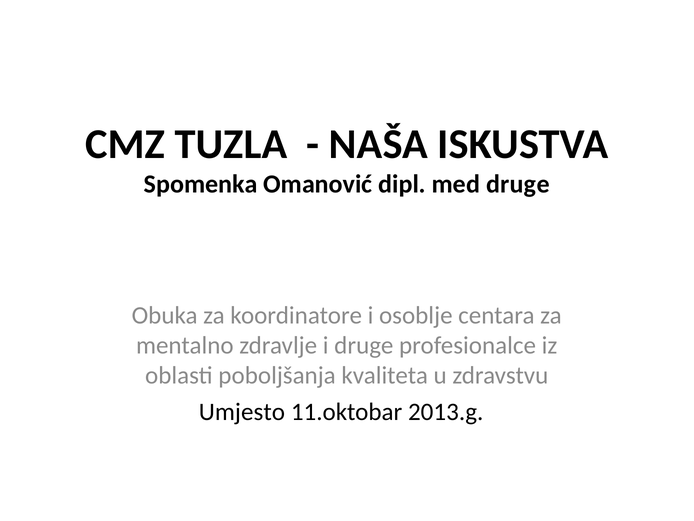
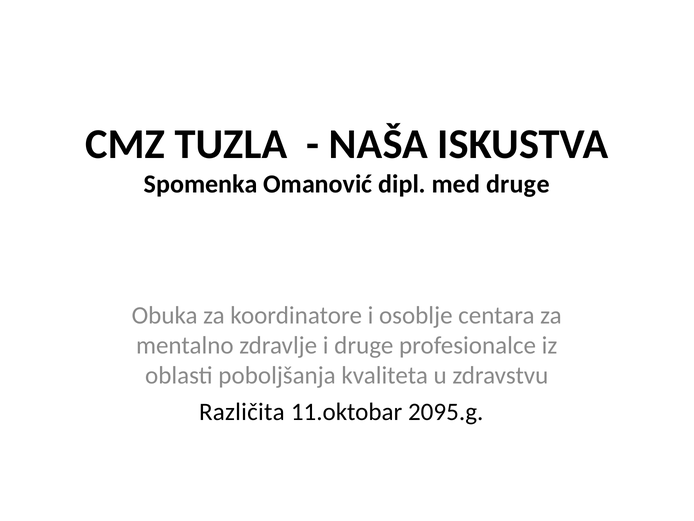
Umjesto: Umjesto -> Različita (242, 412)
2013.g: 2013.g -> 2095.g (446, 412)
